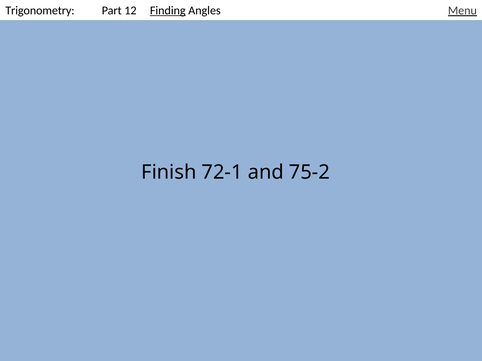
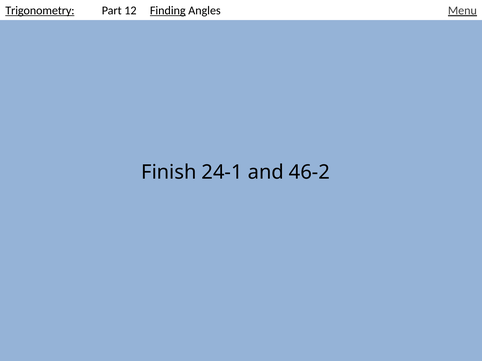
Trigonometry underline: none -> present (40, 10)
72-1: 72-1 -> 24-1 (222, 172)
75-2: 75-2 -> 46-2 (309, 172)
